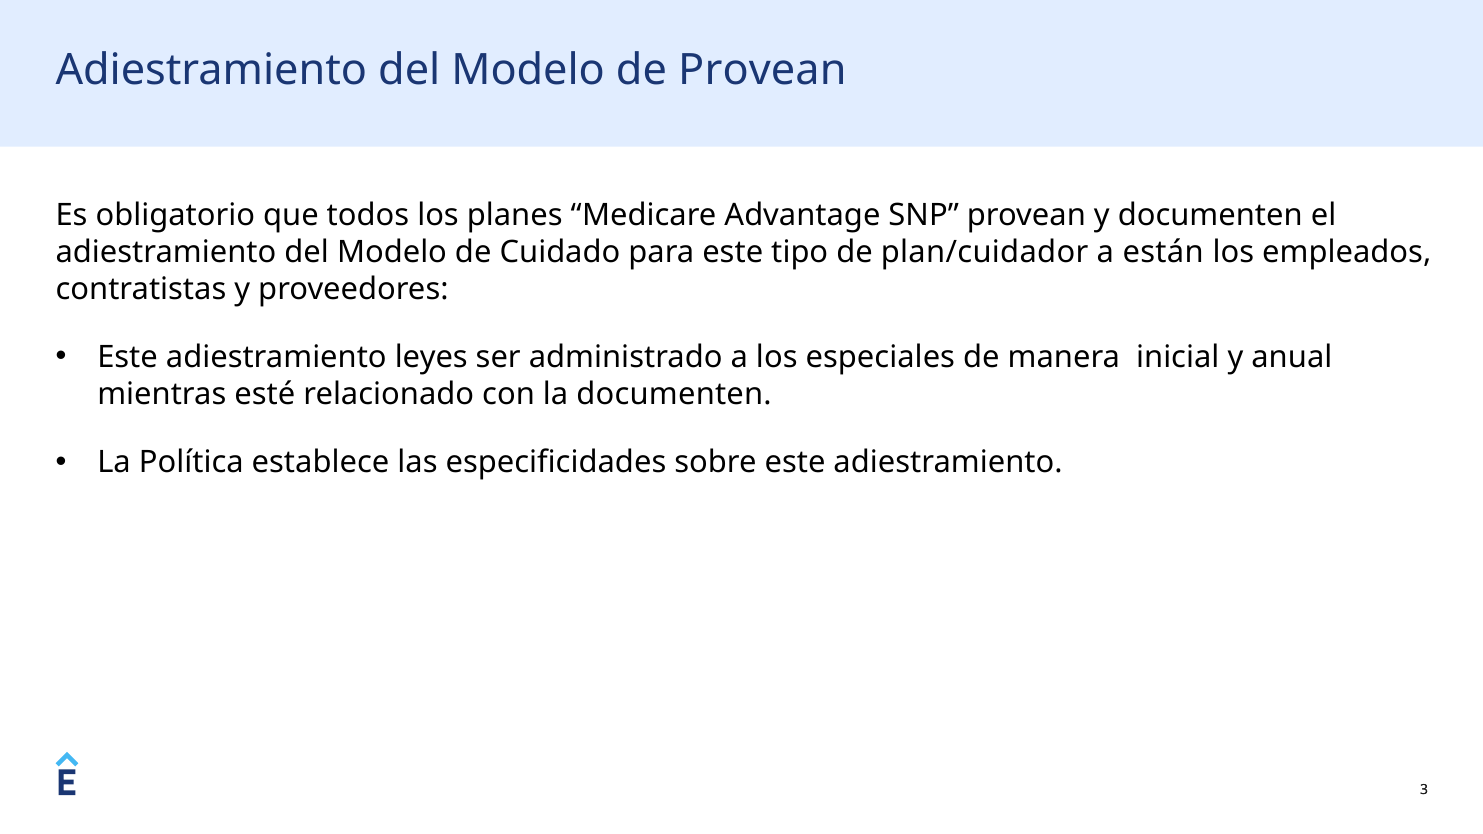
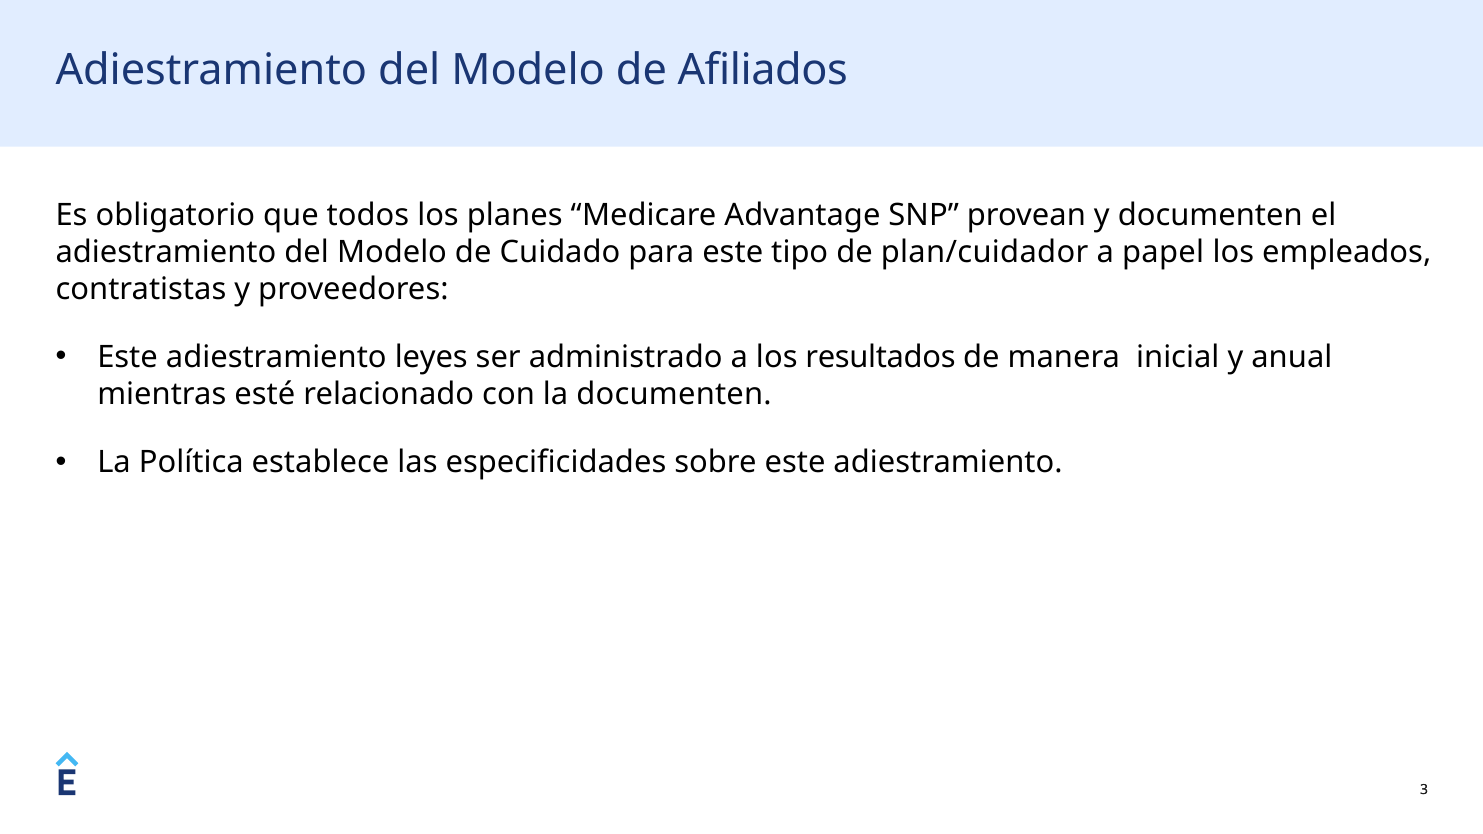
de Provean: Provean -> Afiliados (763, 70)
están: están -> papel (1163, 252)
especiales: especiales -> resultados (880, 358)
